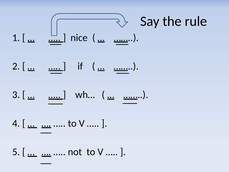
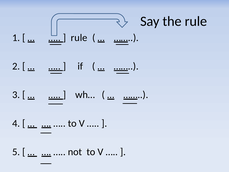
nice: nice -> rule (79, 38)
